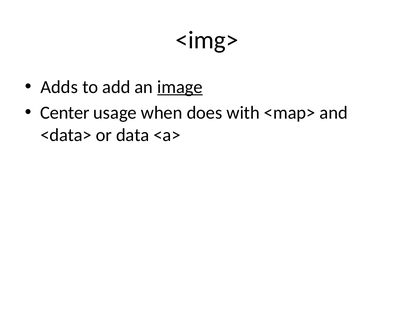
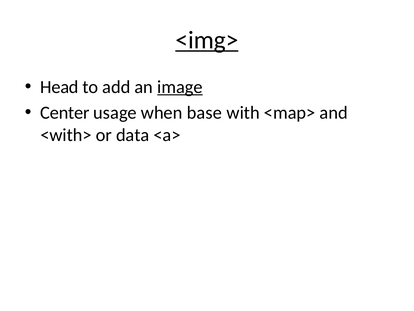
<img> underline: none -> present (207, 40)
Adds: Adds -> Head (59, 87)
does: does -> base (204, 113)
<data>: <data> -> <with> (66, 135)
